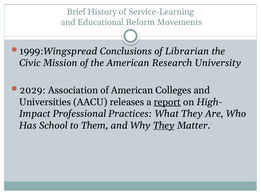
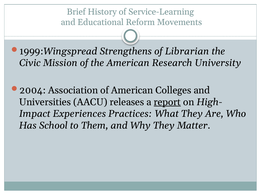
Conclusions: Conclusions -> Strengthens (126, 51)
2029: 2029 -> 2004 (33, 91)
Professional: Professional -> Experiences (80, 114)
They underline: present -> none (164, 126)
